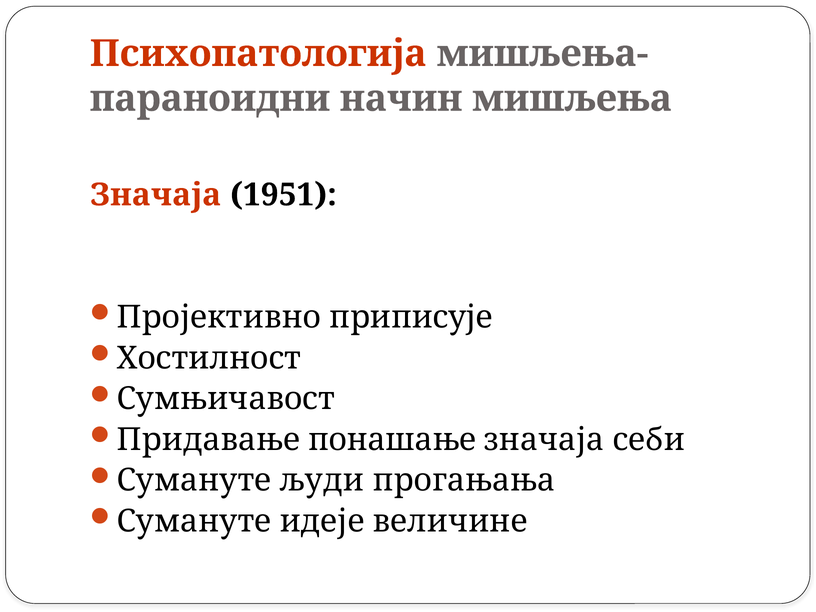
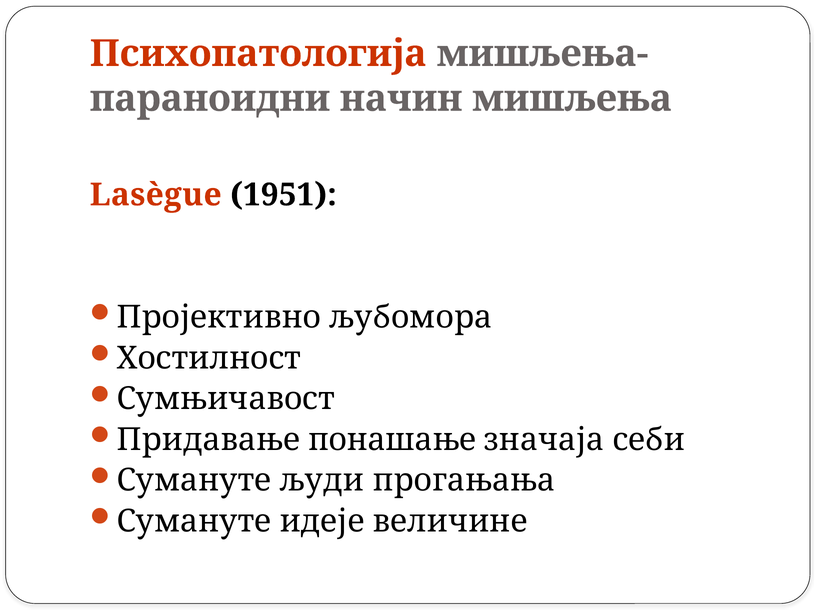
Значаја: Значаја -> Lasègue (156, 195)
приписује: приписује -> љубомора (411, 317)
